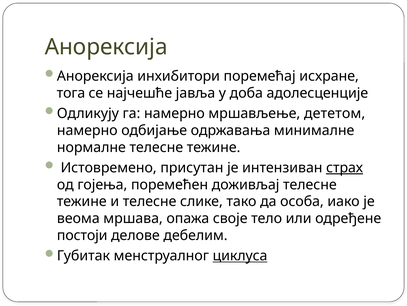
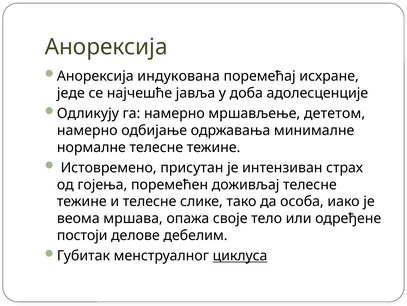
инхибитори: инхибитори -> индукована (179, 76)
тога: тога -> једе (71, 93)
страх underline: present -> none (345, 167)
